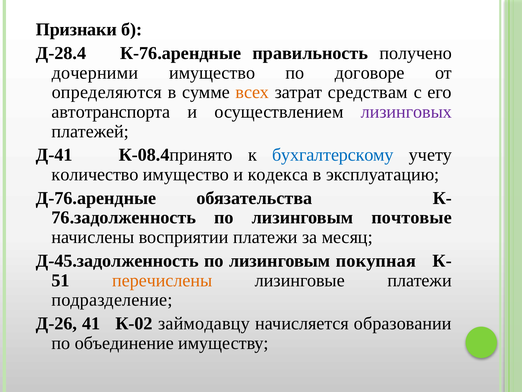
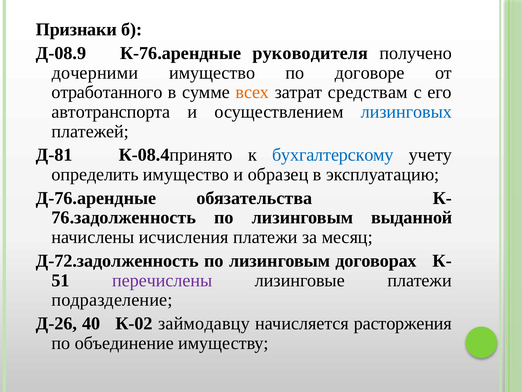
Д-28.4: Д-28.4 -> Д-08.9 (61, 53)
правильность: правильность -> руководителя (310, 53)
определяются: определяются -> отработанного (107, 92)
лизинговых colour: purple -> blue (406, 112)
Д-41: Д-41 -> Д-81 (54, 155)
количество: количество -> определить (95, 174)
кодекса: кодекса -> образец (278, 174)
почтовые: почтовые -> выданной (412, 217)
восприятии: восприятии -> исчисления (184, 237)
Д-45.задолженность: Д-45.задолженность -> Д-72.задолженность (117, 260)
покупная: покупная -> договорах (376, 260)
перечислены colour: orange -> purple (162, 280)
41: 41 -> 40 (91, 323)
образовании: образовании -> расторжения (403, 323)
